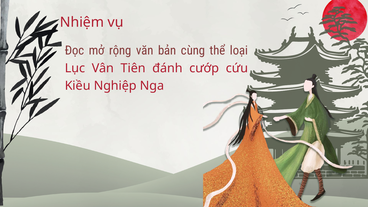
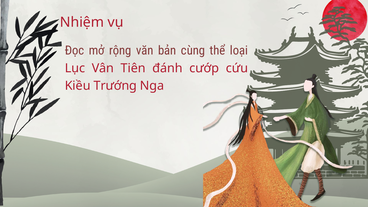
Nghiệp: Nghiệp -> Trướng (115, 86)
